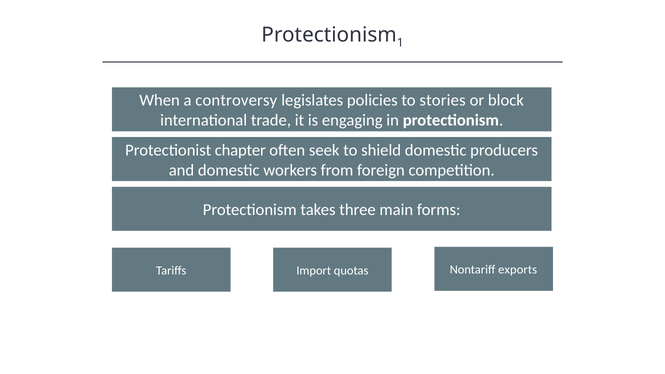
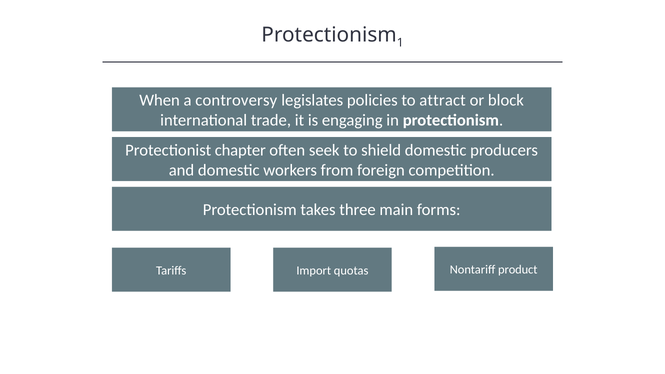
stories: stories -> attract (443, 101)
exports: exports -> product (518, 270)
